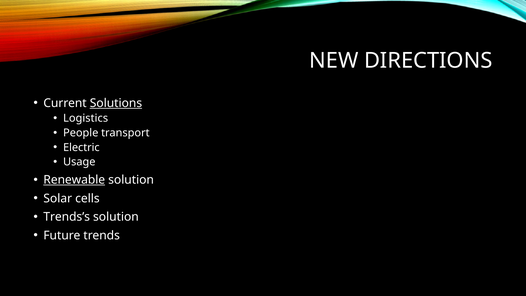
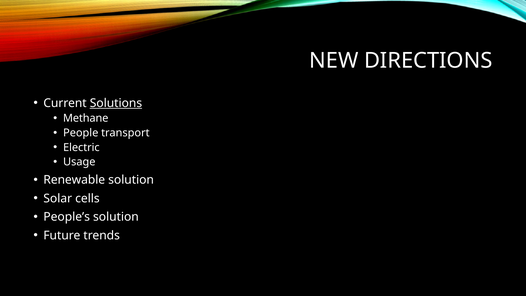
Logistics: Logistics -> Methane (86, 118)
Renewable underline: present -> none (74, 180)
Trends’s: Trends’s -> People’s (67, 217)
